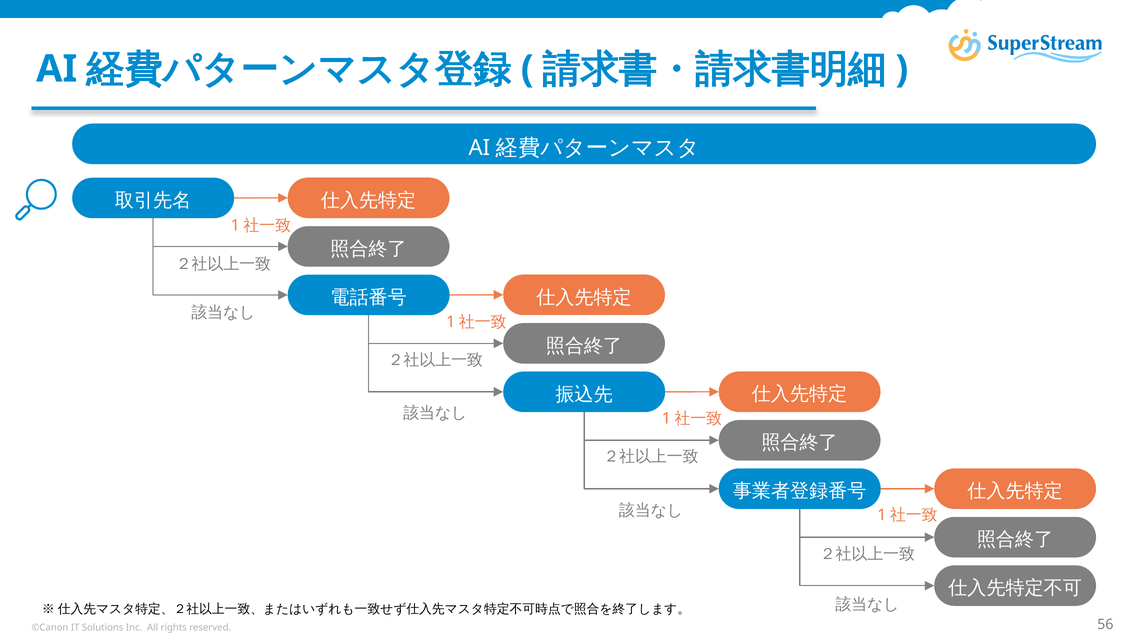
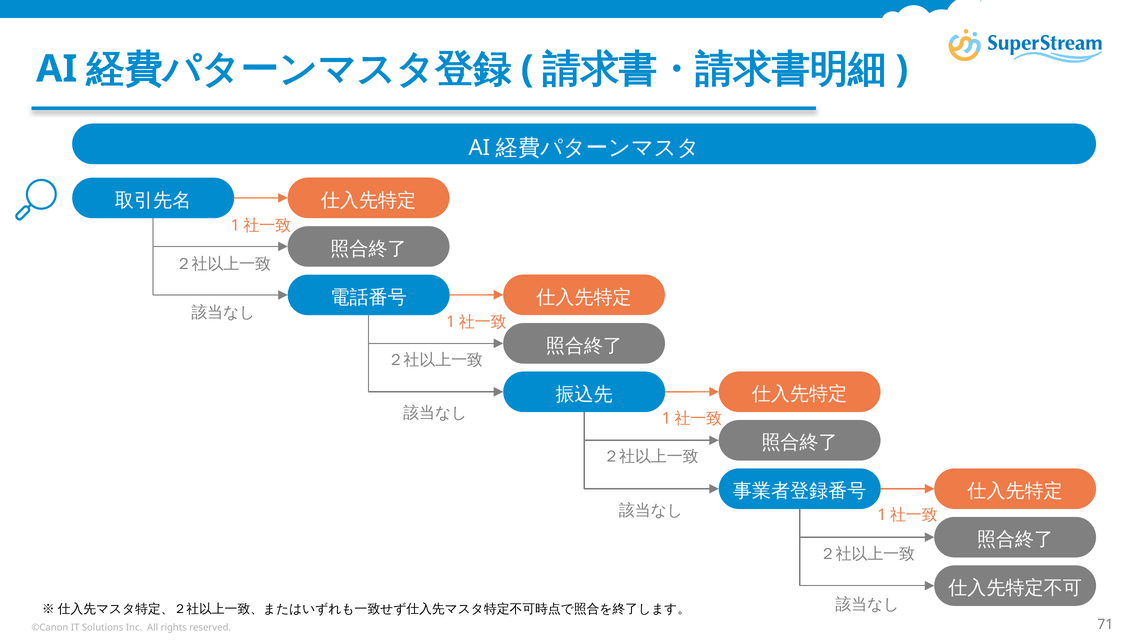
56: 56 -> 71 (1105, 625)
